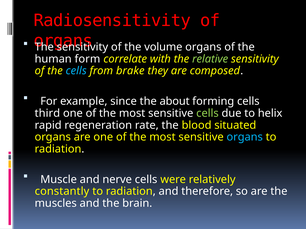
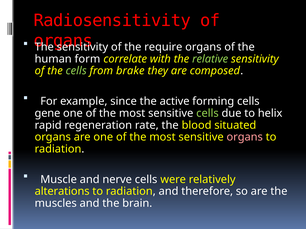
volume: volume -> require (163, 47)
cells colour: light blue -> light green (76, 71)
about: about -> active (175, 102)
third: third -> gene (47, 113)
organs colour: light blue -> pink (245, 137)
constantly: constantly -> alterations (62, 192)
